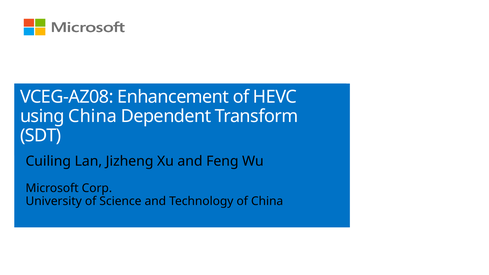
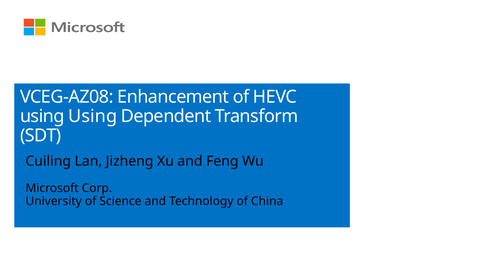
using China: China -> Using (93, 116)
